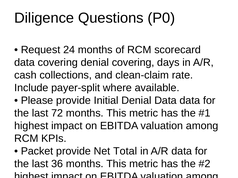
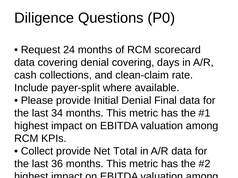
Denial Data: Data -> Final (166, 101)
72: 72 -> 34 (57, 113)
Packet: Packet -> Collect (37, 151)
